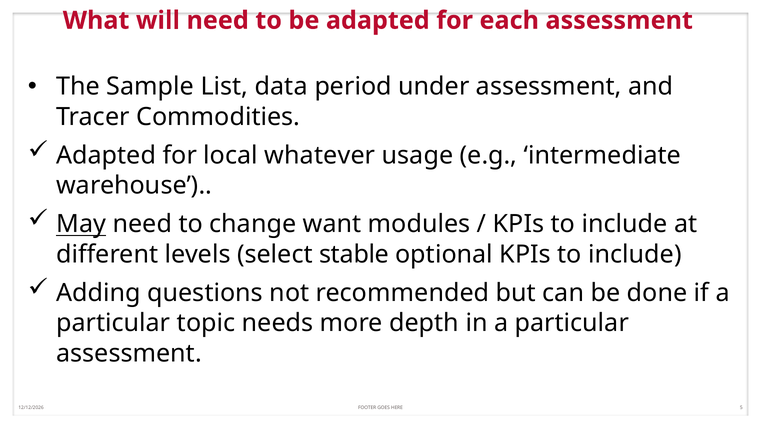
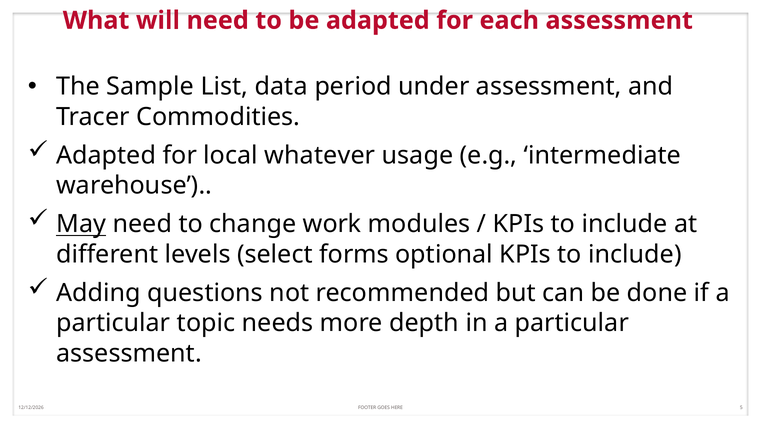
want: want -> work (332, 224)
stable: stable -> forms (354, 254)
